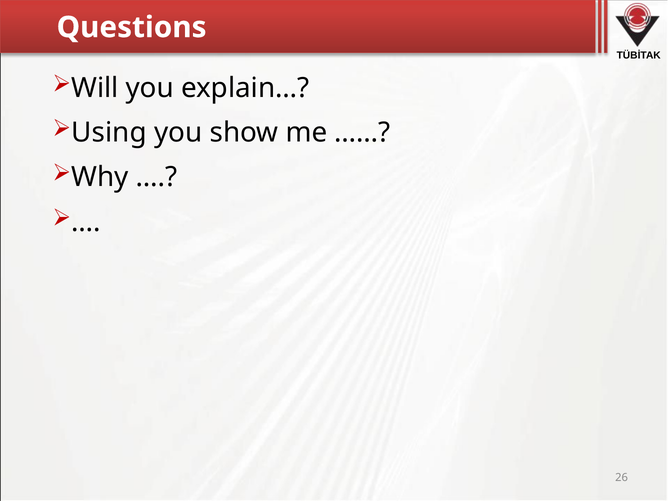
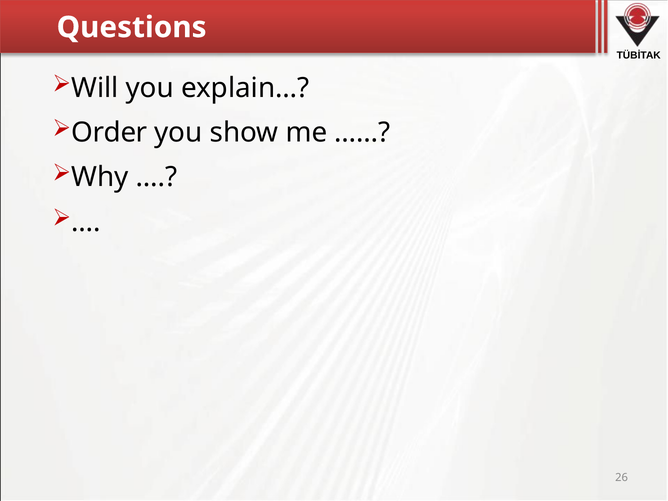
Using: Using -> Order (109, 133)
